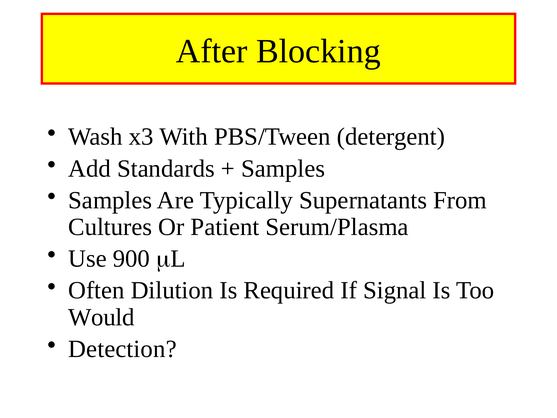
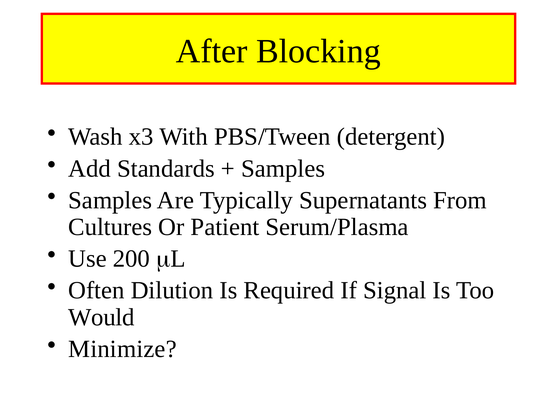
900: 900 -> 200 (131, 259)
Detection: Detection -> Minimize (122, 349)
